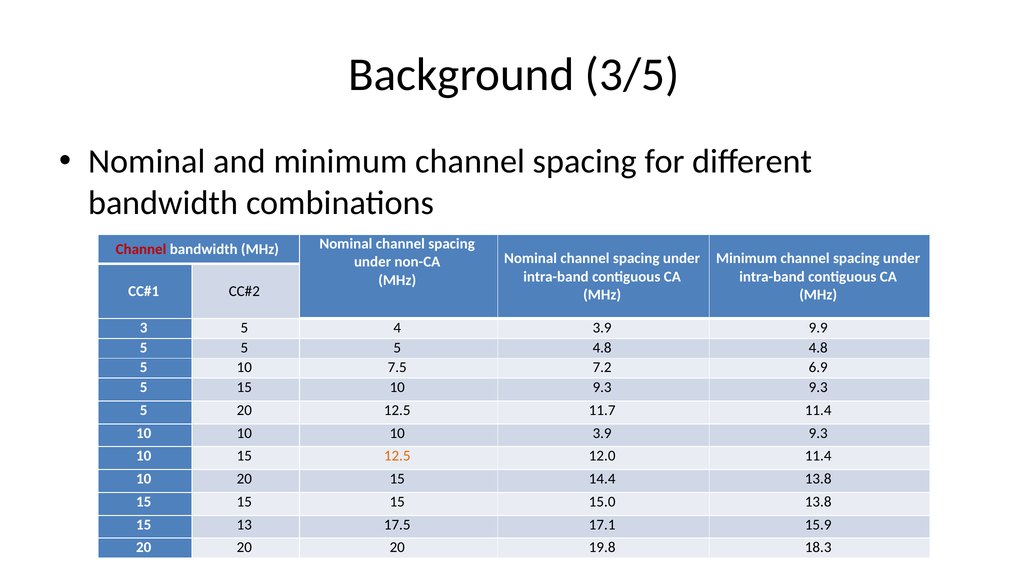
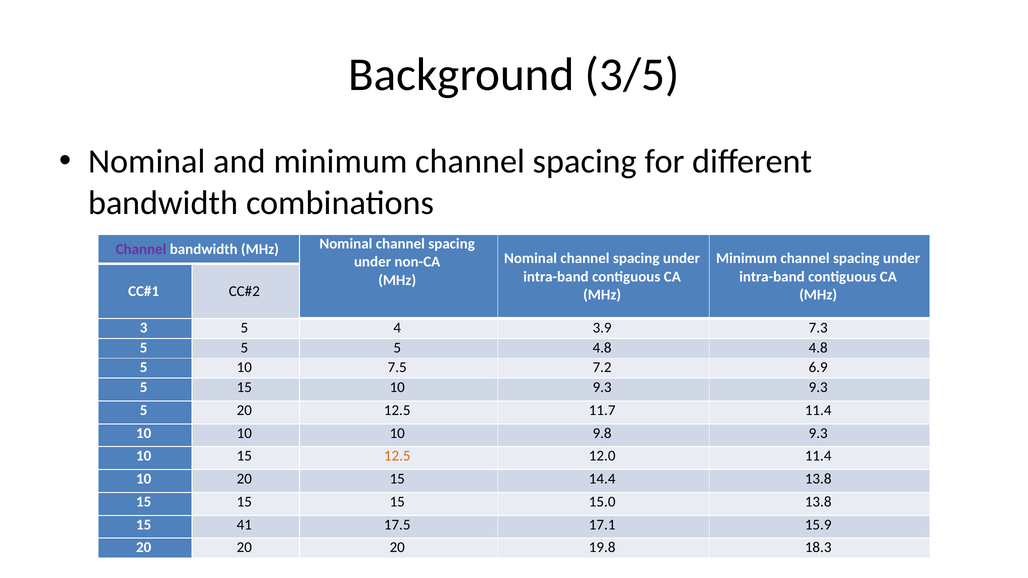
Channel colour: red -> purple (141, 249)
9.9: 9.9 -> 7.3 (818, 328)
10 3.9: 3.9 -> 9.8 (602, 433)
13: 13 -> 41 (244, 525)
